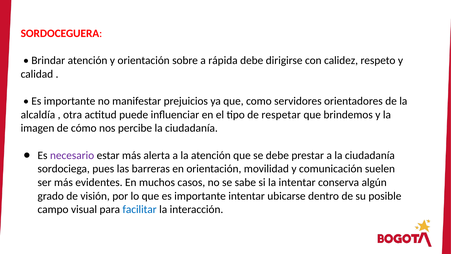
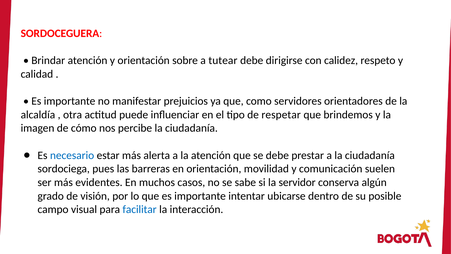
rápida: rápida -> tutear (223, 60)
necesario colour: purple -> blue (72, 155)
la intentar: intentar -> servidor (297, 182)
